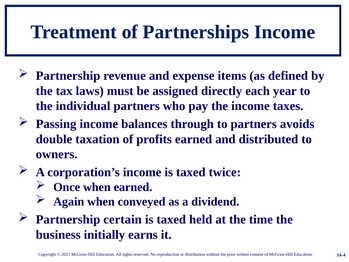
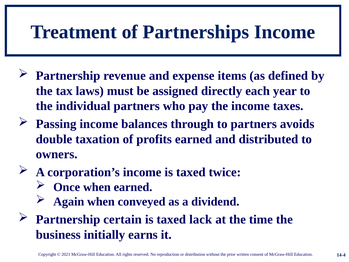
held: held -> lack (201, 219)
